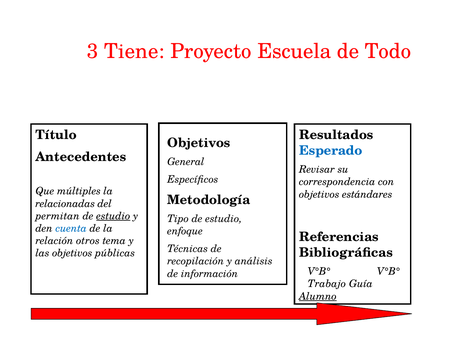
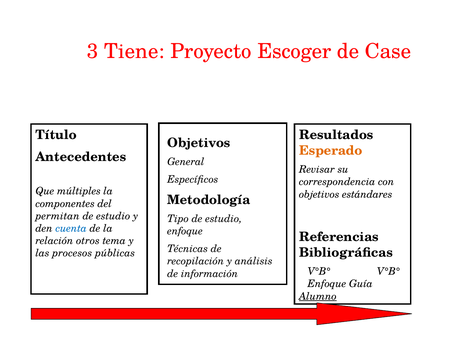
Escuela: Escuela -> Escoger (294, 51)
Todo: Todo -> Case (388, 51)
Esperado colour: blue -> orange (331, 150)
relacionadas: relacionadas -> componentes (65, 203)
estudio underline: present -> none (113, 216)
las objetivos: objetivos -> procesos (72, 253)
Trabajo: Trabajo -> Enfoque (327, 284)
